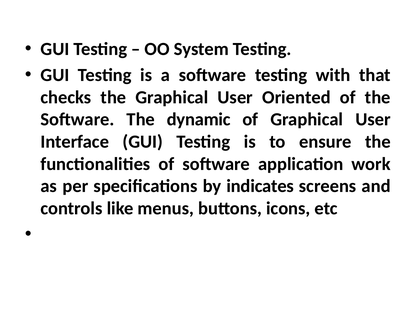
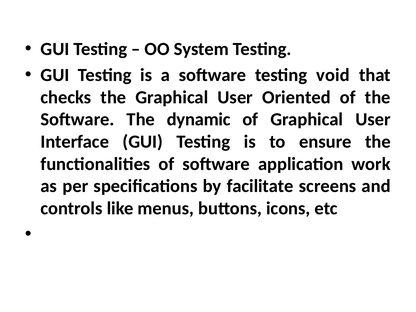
with: with -> void (333, 75)
indicates: indicates -> facilitate (260, 186)
